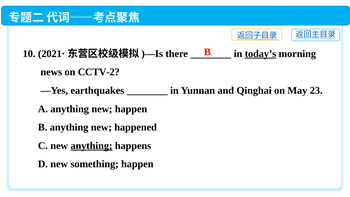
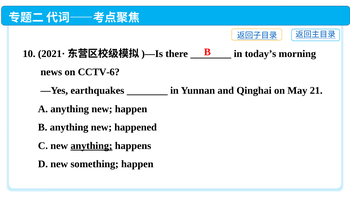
today’s underline: present -> none (260, 54)
CCTV-2: CCTV-2 -> CCTV-6 (99, 72)
23: 23 -> 21 (316, 90)
